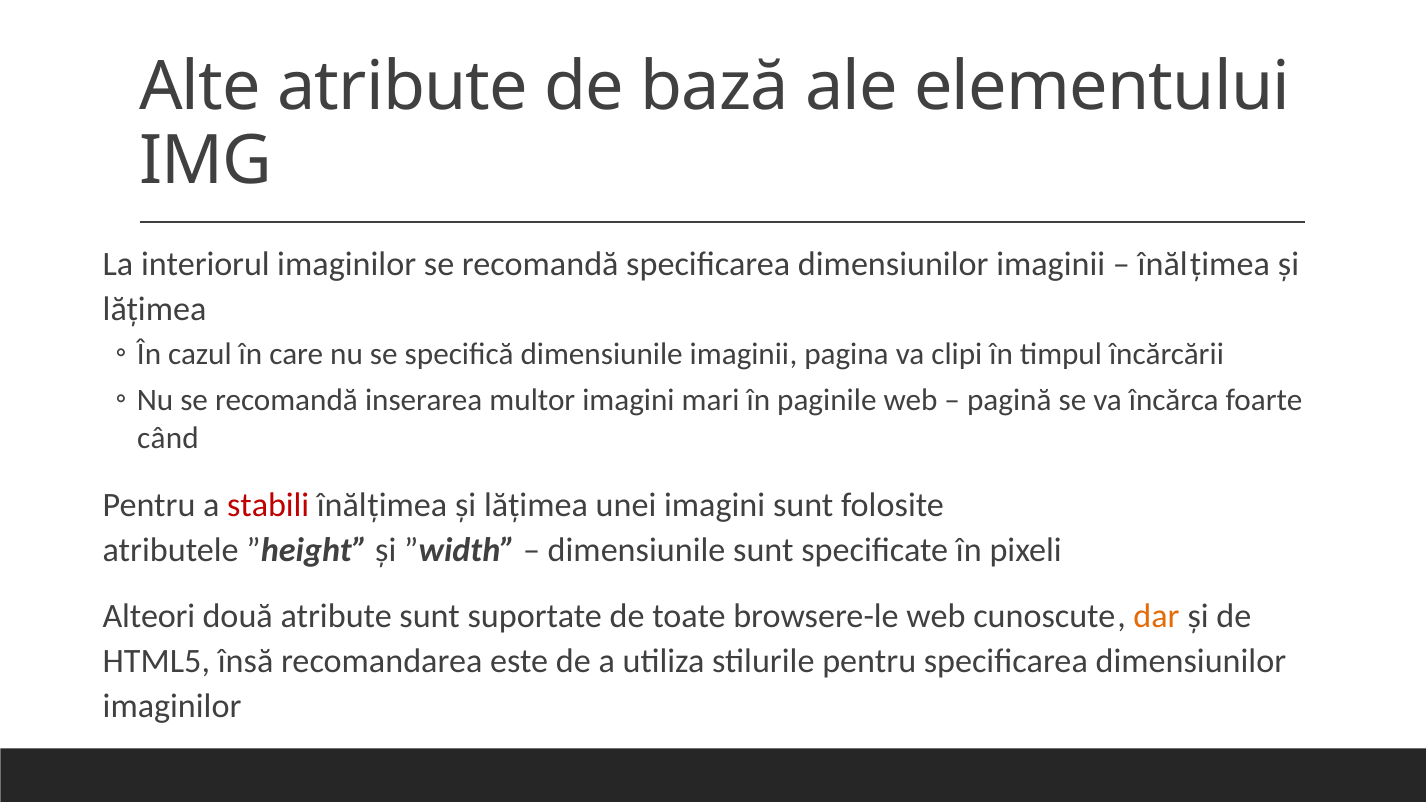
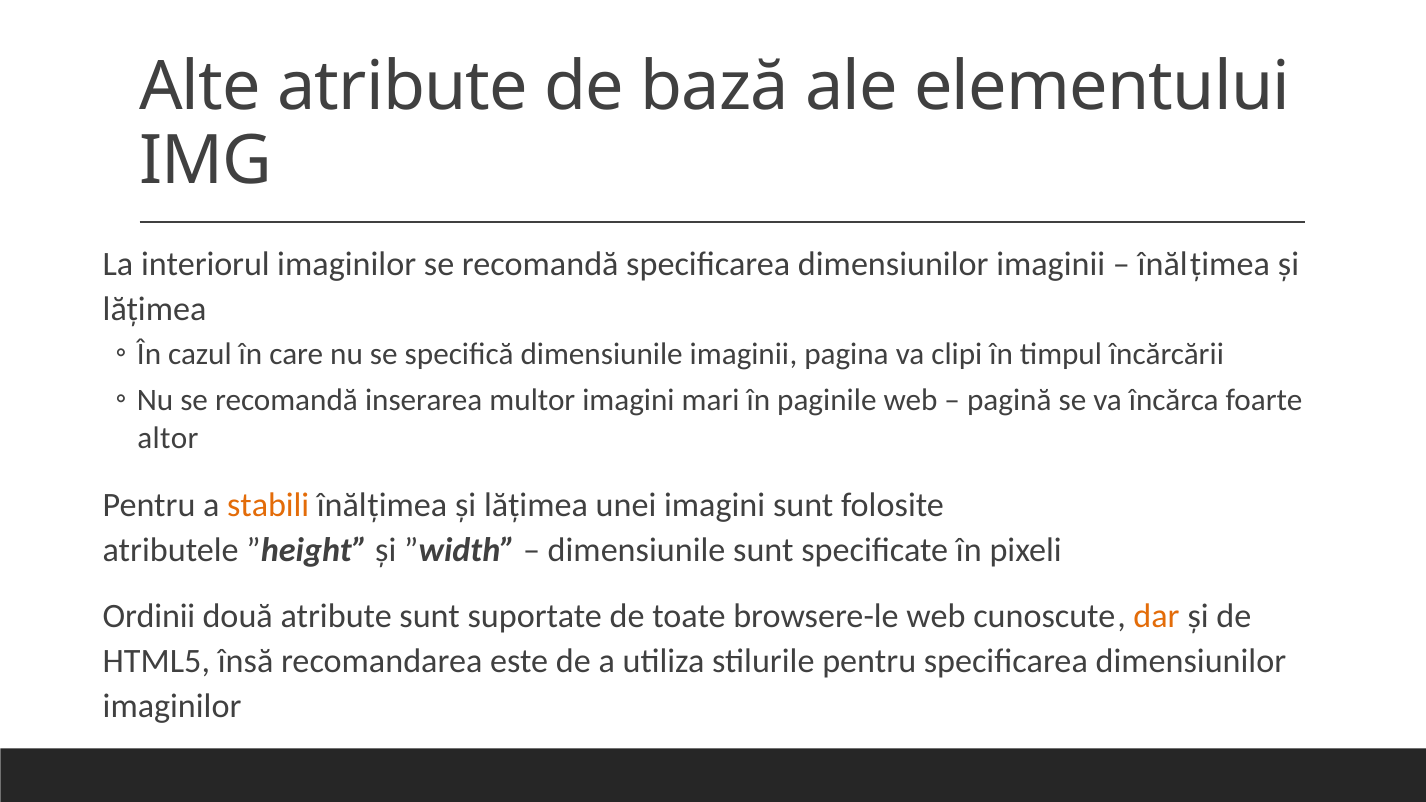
când: când -> altor (168, 438)
stabili colour: red -> orange (268, 505)
Alteori: Alteori -> Ordinii (149, 616)
